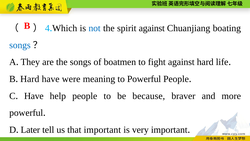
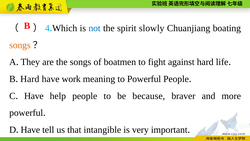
spirit against: against -> slowly (152, 28)
songs colour: blue -> orange (20, 45)
were: were -> work (71, 79)
Later: Later -> Have (30, 129)
that important: important -> intangible (102, 129)
